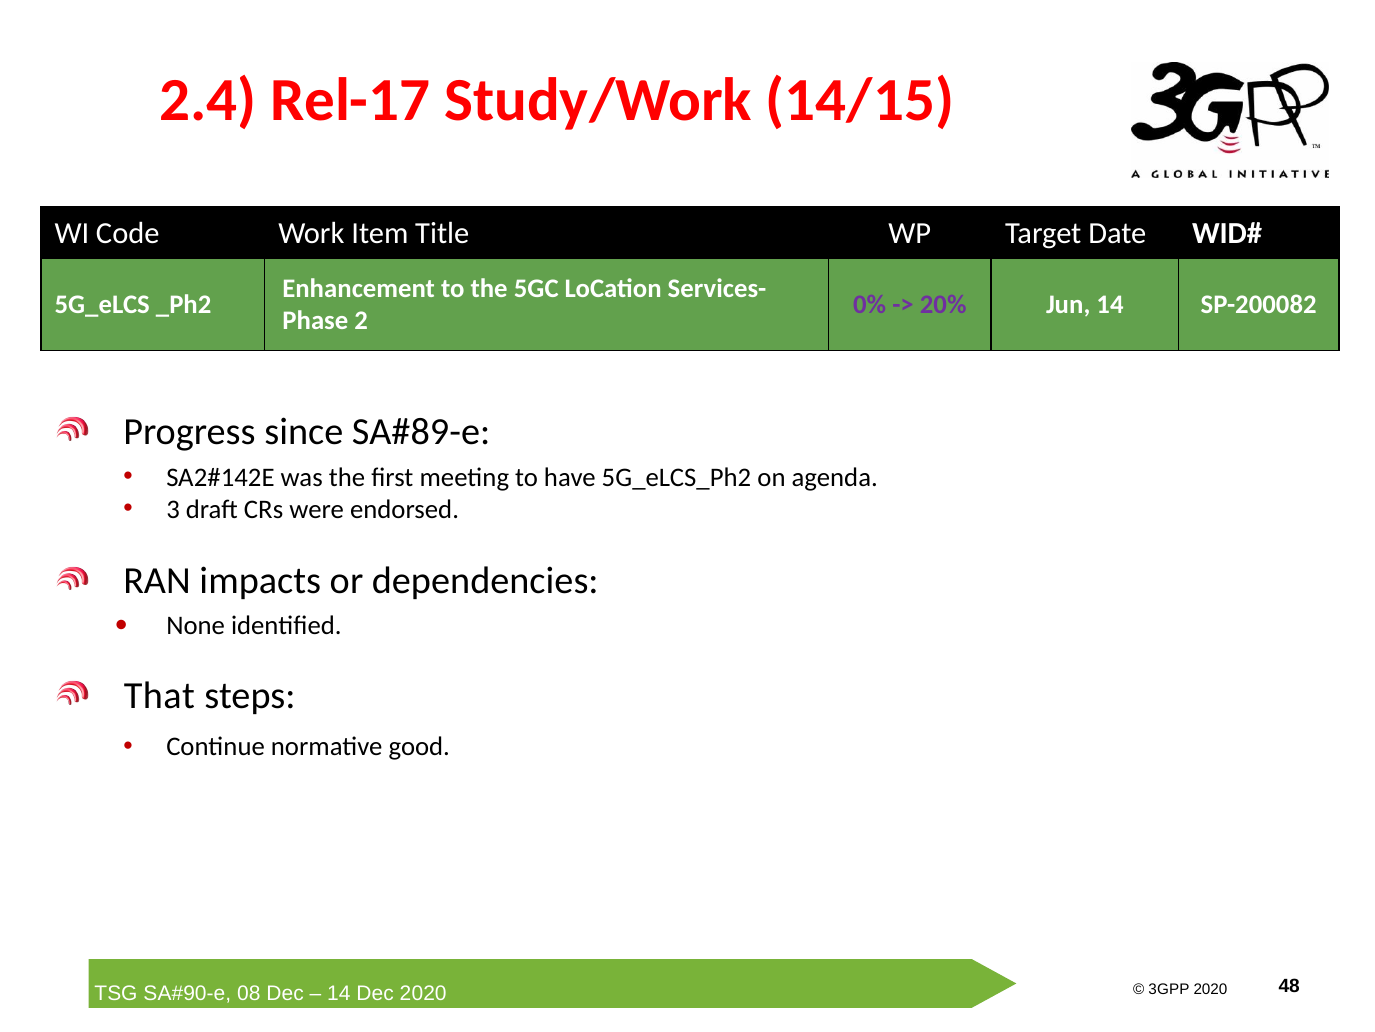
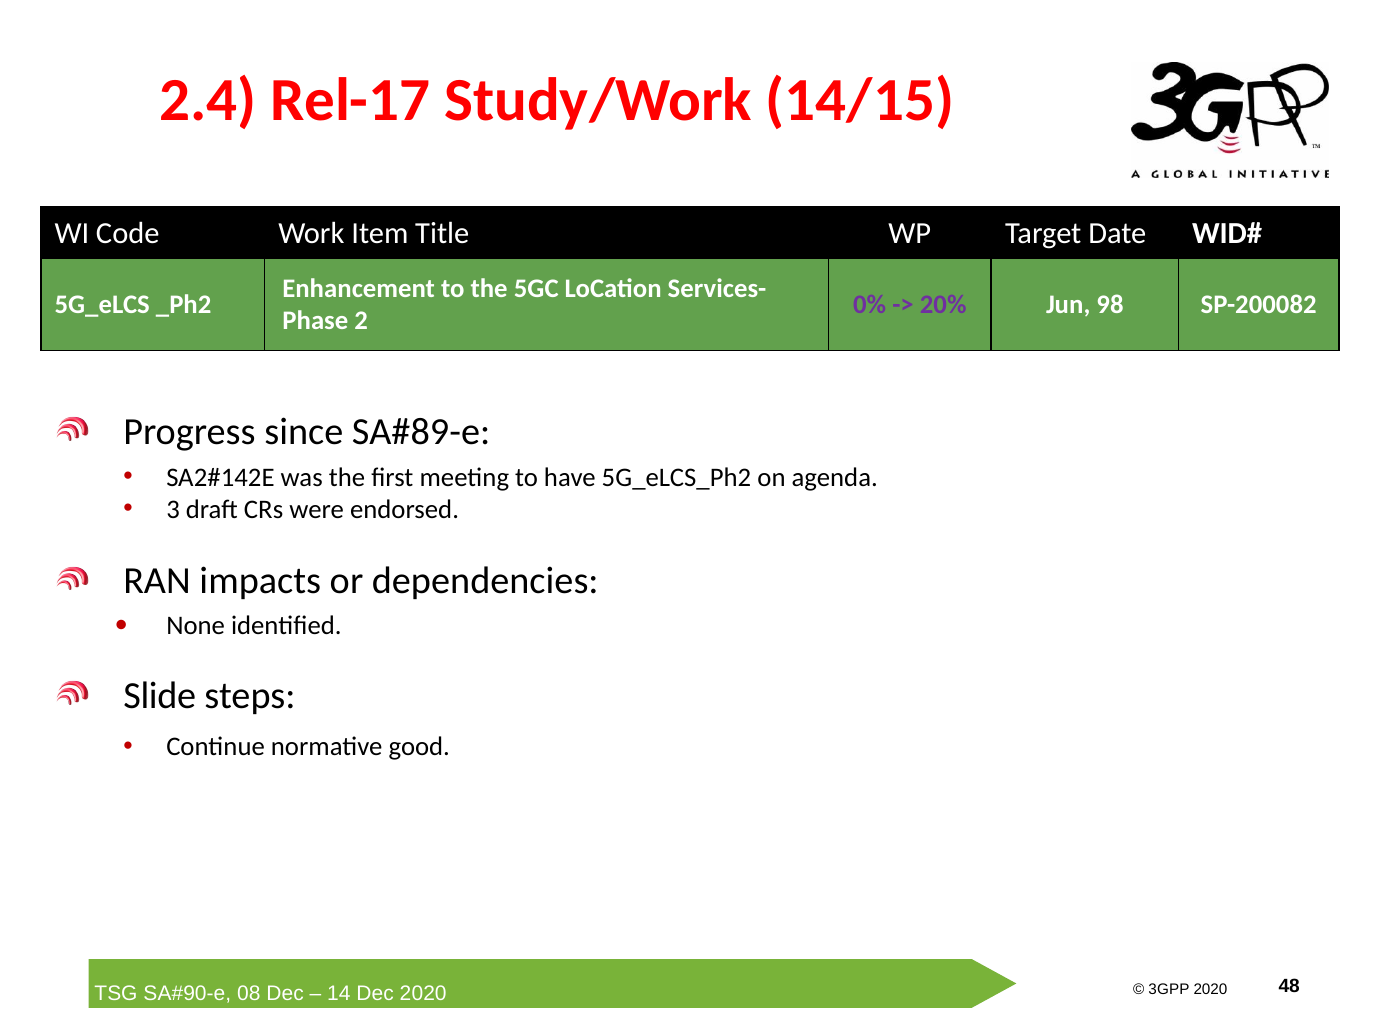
Jun 14: 14 -> 98 (1110, 305)
That: That -> Slide (160, 695)
